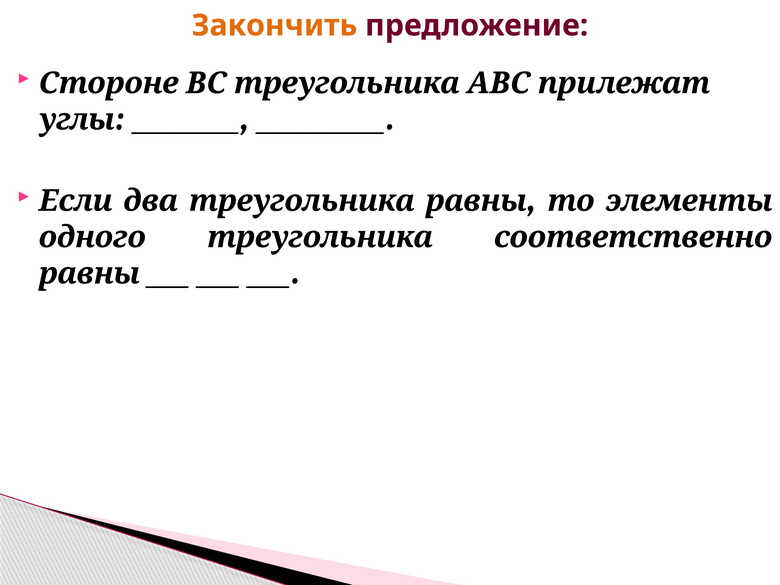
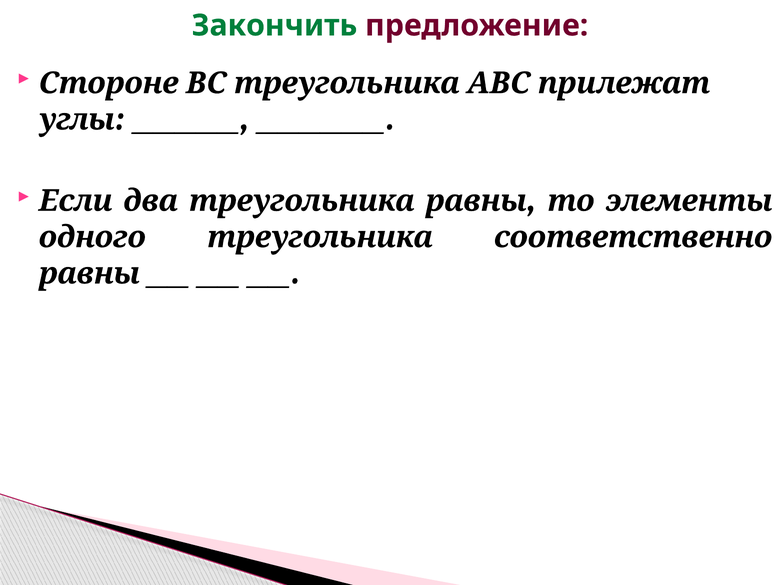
Закончить colour: orange -> green (274, 25)
